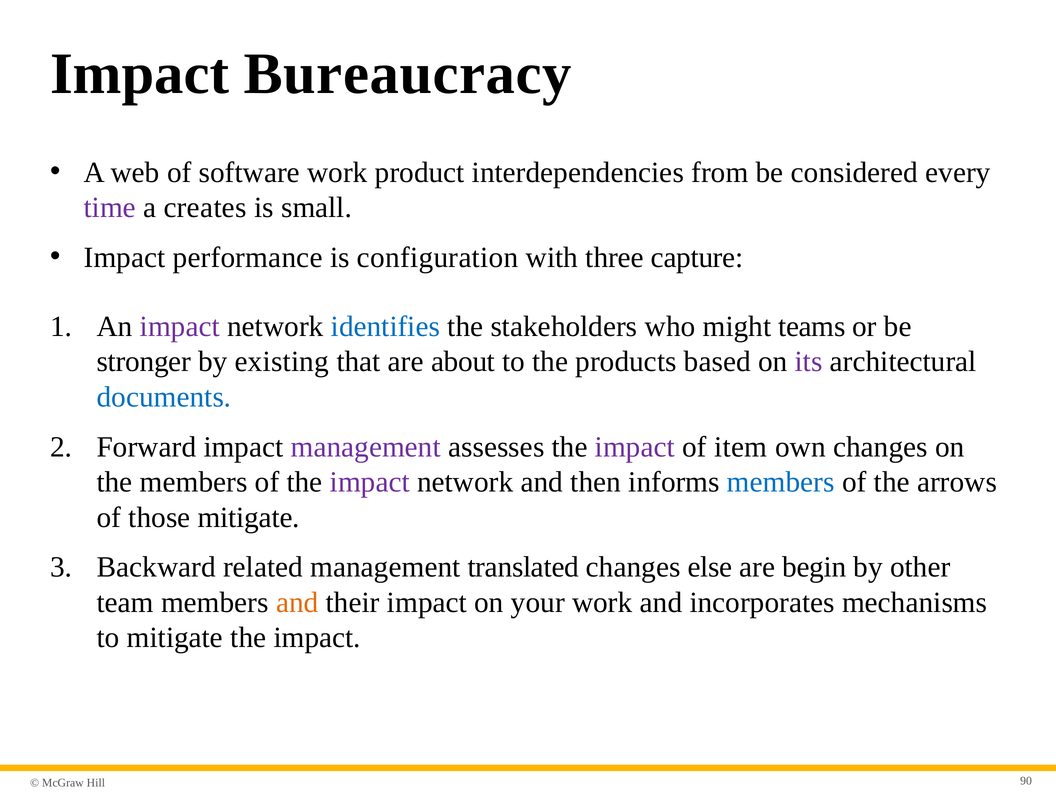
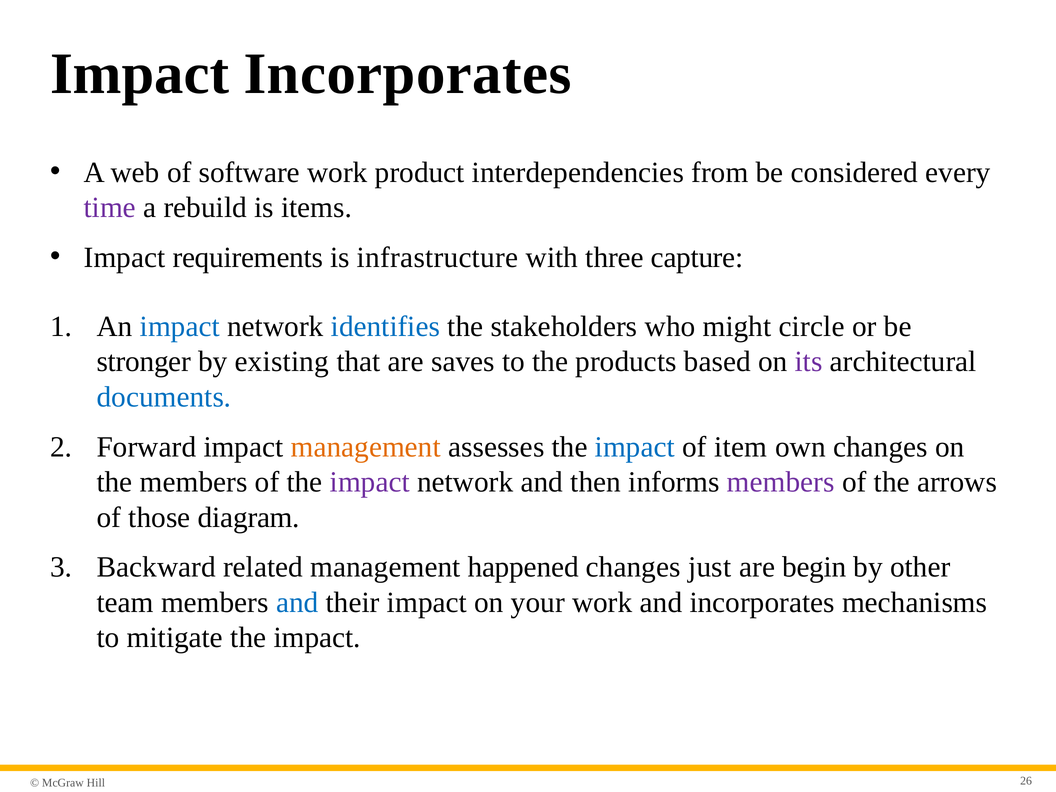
Impact Bureaucracy: Bureaucracy -> Incorporates (408, 74)
creates: creates -> rebuild (205, 208)
small: small -> items (317, 208)
performance: performance -> requirements (248, 257)
configuration: configuration -> infrastructure (438, 257)
impact colour: purple -> blue (180, 326)
teams: teams -> circle (812, 326)
about: about -> saves (463, 362)
management colour: purple -> orange (366, 447)
impact colour: purple -> blue (635, 447)
members colour: blue -> purple (781, 482)
those mitigate: mitigate -> diagram (249, 517)
translated: translated -> happened (523, 567)
else: else -> just (710, 567)
and colour: orange -> blue (297, 603)
90: 90 -> 26 (1026, 781)
